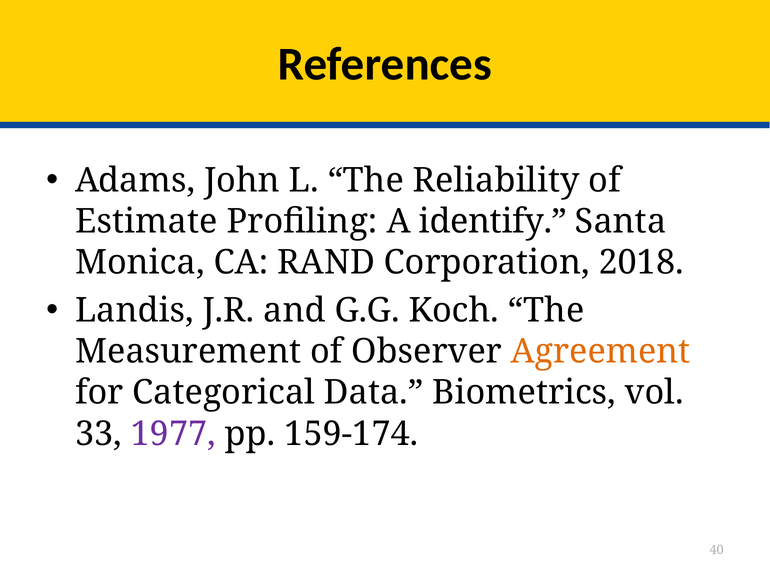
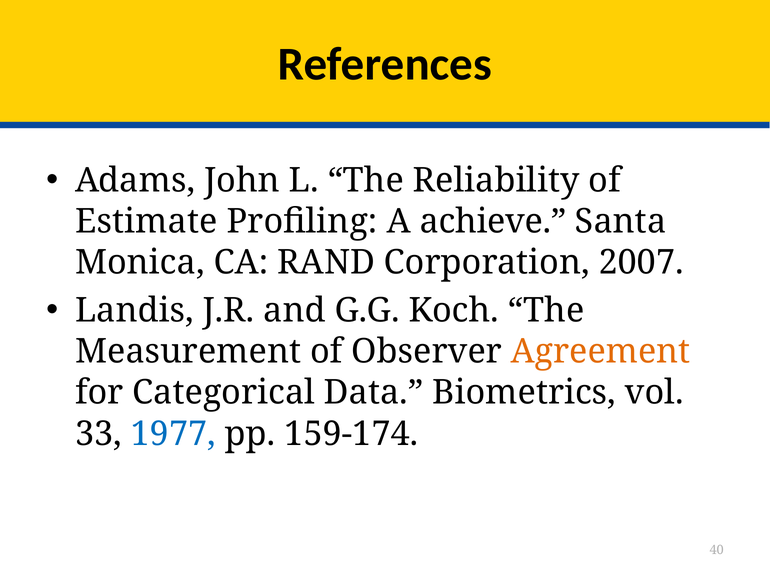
identify: identify -> achieve (493, 222)
2018: 2018 -> 2007 (641, 263)
1977 colour: purple -> blue (173, 434)
